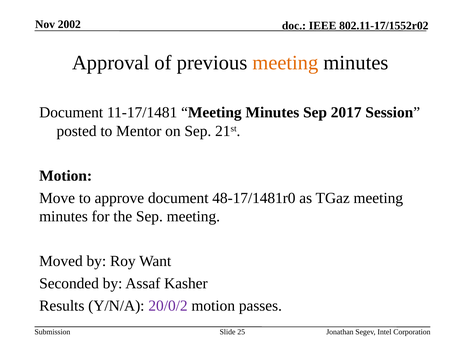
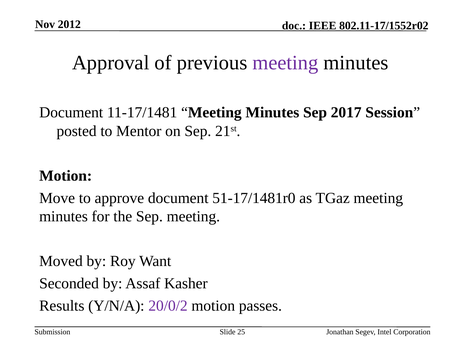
2002: 2002 -> 2012 (69, 24)
meeting colour: orange -> purple (285, 63)
48-17/1481r0: 48-17/1481r0 -> 51-17/1481r0 (254, 198)
